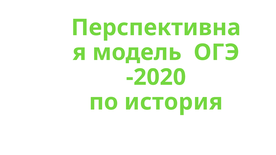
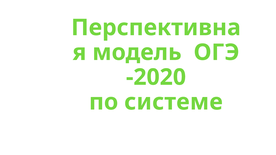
история: история -> системе (173, 102)
